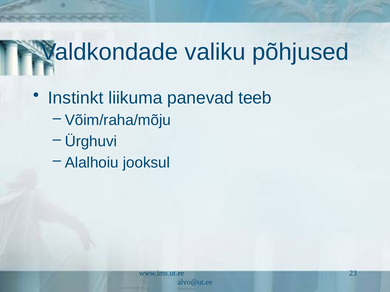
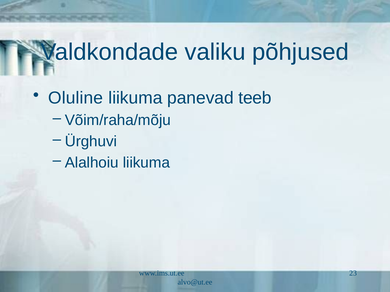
Instinkt: Instinkt -> Oluline (76, 98)
Alalhoiu jooksul: jooksul -> liikuma (146, 163)
